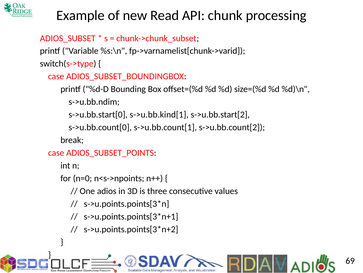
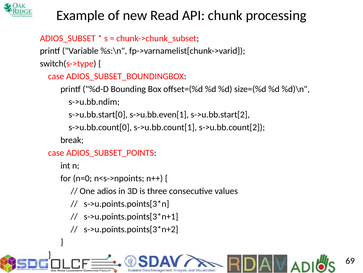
s->u.bb.kind[1: s->u.bb.kind[1 -> s->u.bb.even[1 (159, 114)
